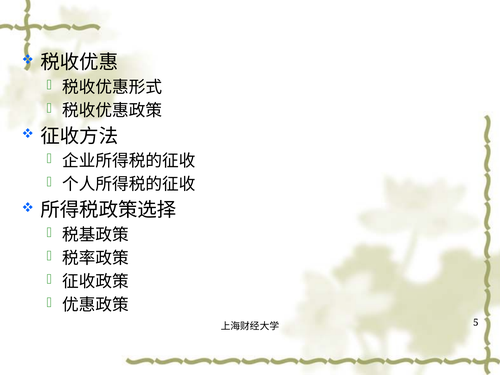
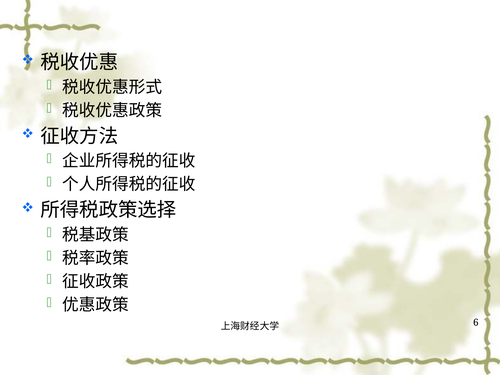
5: 5 -> 6 (476, 323)
